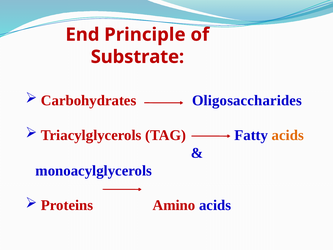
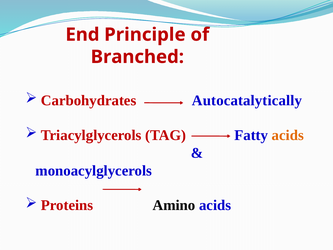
Substrate: Substrate -> Branched (137, 57)
Oligosaccharides: Oligosaccharides -> Autocatalytically (247, 100)
Amino colour: red -> black (174, 205)
